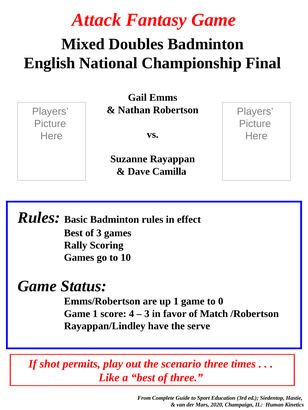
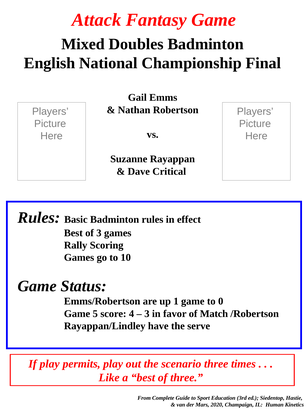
Camilla: Camilla -> Critical (169, 172)
Game 1: 1 -> 5 (95, 314)
If shot: shot -> play (50, 365)
